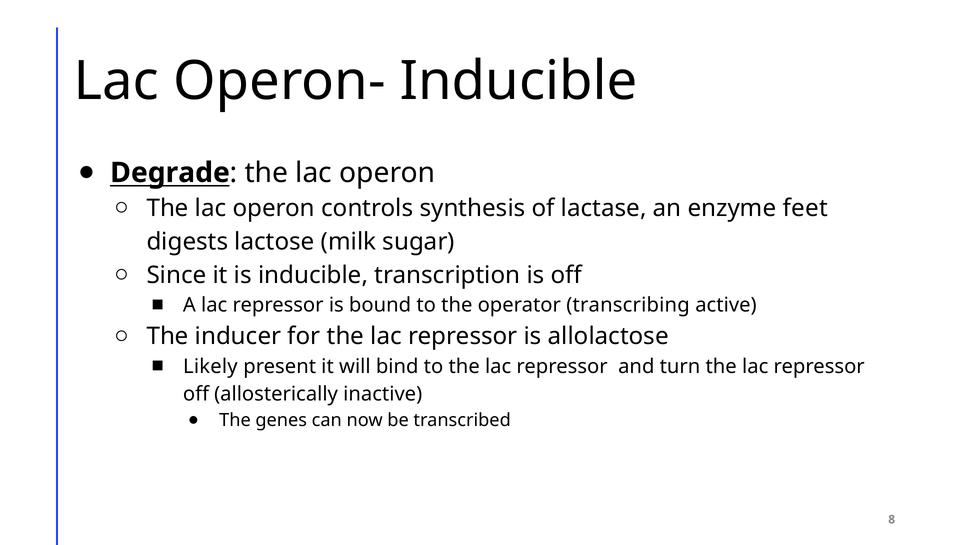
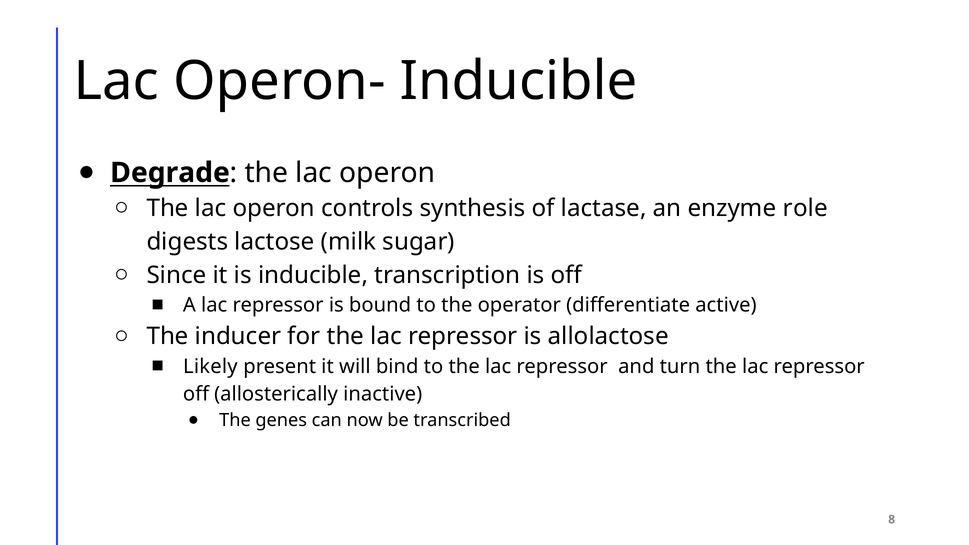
feet: feet -> role (805, 208)
transcribing: transcribing -> differentiate (628, 305)
